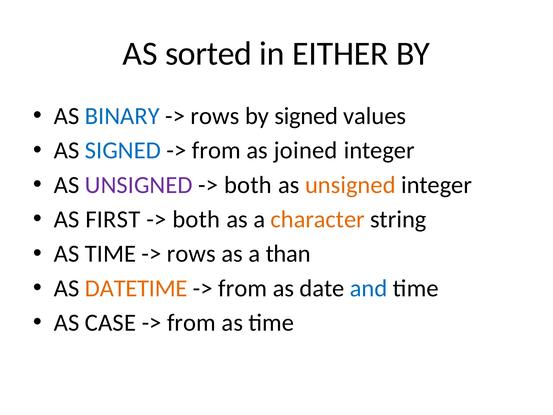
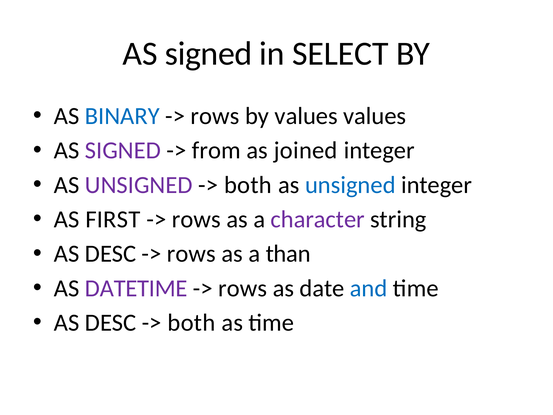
sorted: sorted -> signed (209, 54)
EITHER: EITHER -> SELECT (340, 54)
by signed: signed -> values (306, 116)
SIGNED colour: blue -> purple (123, 150)
unsigned colour: orange -> blue (350, 185)
both: both -> rows (196, 219)
character colour: orange -> purple (318, 219)
TIME: TIME -> DESC (111, 254)
DATETIME colour: orange -> purple (136, 288)
from: from -> rows (243, 288)
CASE: CASE -> DESC (111, 323)
from: from -> both (191, 323)
